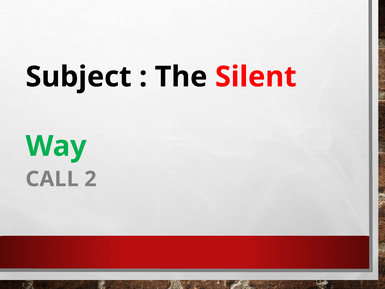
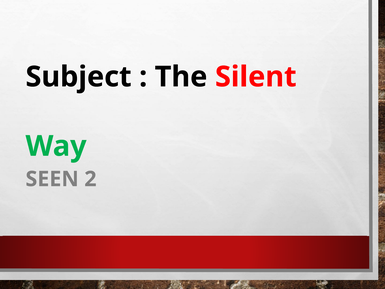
CALL: CALL -> SEEN (52, 179)
